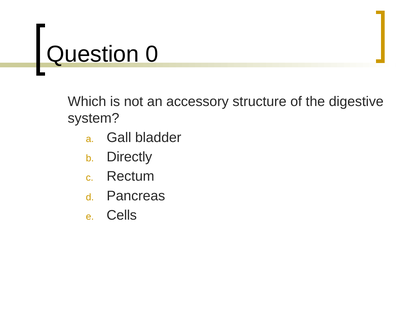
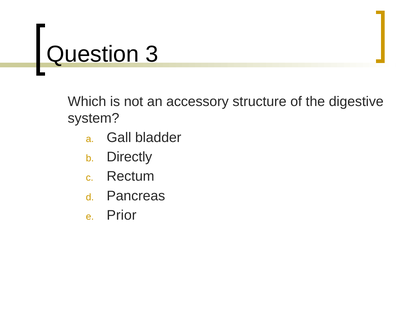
0: 0 -> 3 (152, 54)
Cells: Cells -> Prior (122, 215)
